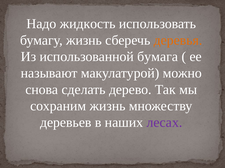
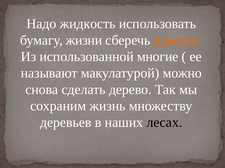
бумагу жизнь: жизнь -> жизни (84, 40)
бумага: бумага -> многие (158, 57)
лесах colour: purple -> black (164, 123)
